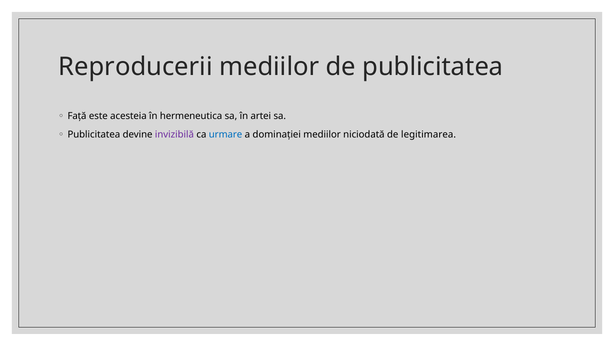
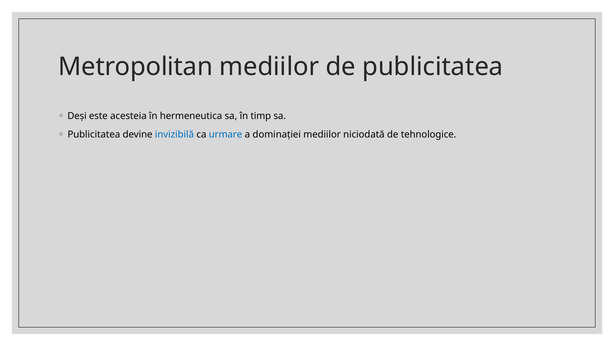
Reproducerii: Reproducerii -> Metropolitan (136, 67)
Față: Față -> Deși (77, 116)
artei: artei -> timp (261, 116)
invizibilă colour: purple -> blue (174, 134)
legitimarea: legitimarea -> tehnologice (429, 134)
